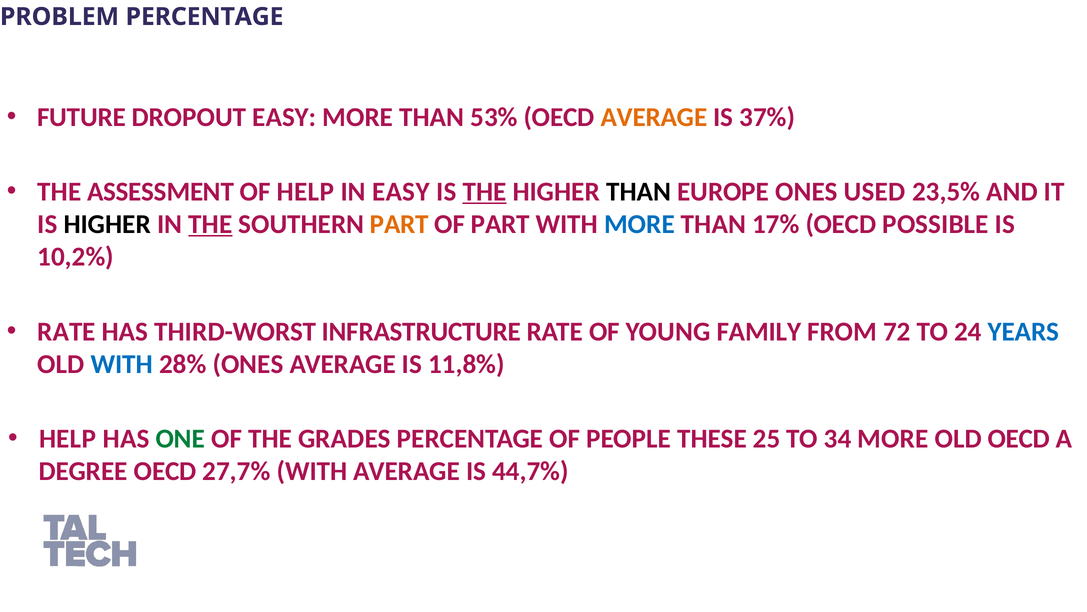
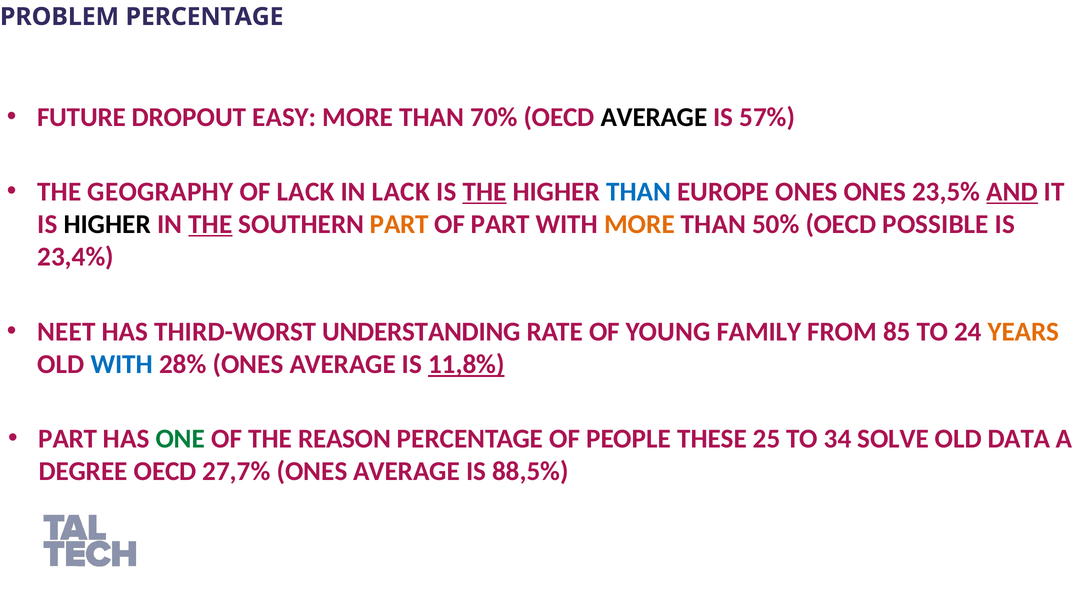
53%: 53% -> 70% (494, 117)
AVERAGE colour: orange -> black (654, 117)
37%: 37% -> 57% (767, 117)
ASSESSMENT: ASSESSMENT -> GEOGRAPHY (160, 191)
OF HELP: HELP -> LACK (306, 191)
IN EASY: EASY -> LACK (401, 191)
THAN colour: black -> blue (639, 191)
ONES USED: USED -> ONES (875, 191)
AND underline: none -> present (1012, 191)
MORE colour: blue -> orange (639, 224)
17%: 17% -> 50% (776, 224)
10,2%: 10,2% -> 23,4% (76, 257)
RATE: RATE -> NEET (66, 331)
INFRASTRUCTURE: INFRASTRUCTURE -> UNDERSTANDING (421, 331)
72: 72 -> 85 (897, 331)
YEARS colour: blue -> orange (1024, 331)
11,8% underline: none -> present (466, 364)
HELP: HELP -> PART (68, 438)
GRADES: GRADES -> REASON (345, 438)
34 MORE: MORE -> SOLVE (893, 438)
OLD OECD: OECD -> DATA (1019, 438)
27,7% WITH: WITH -> ONES (312, 471)
44,7%: 44,7% -> 88,5% (530, 471)
